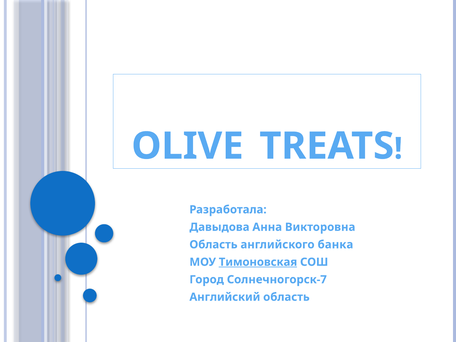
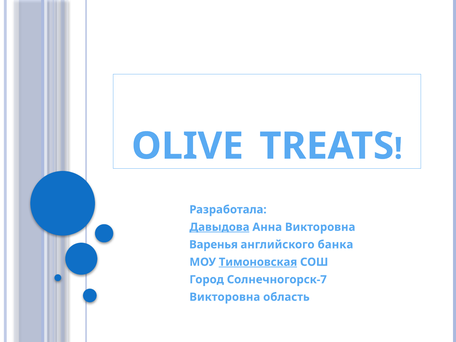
Давыдова underline: none -> present (219, 227)
Область: Область -> Варенья (214, 245)
Английский: Английский -> Викторовна (225, 297)
